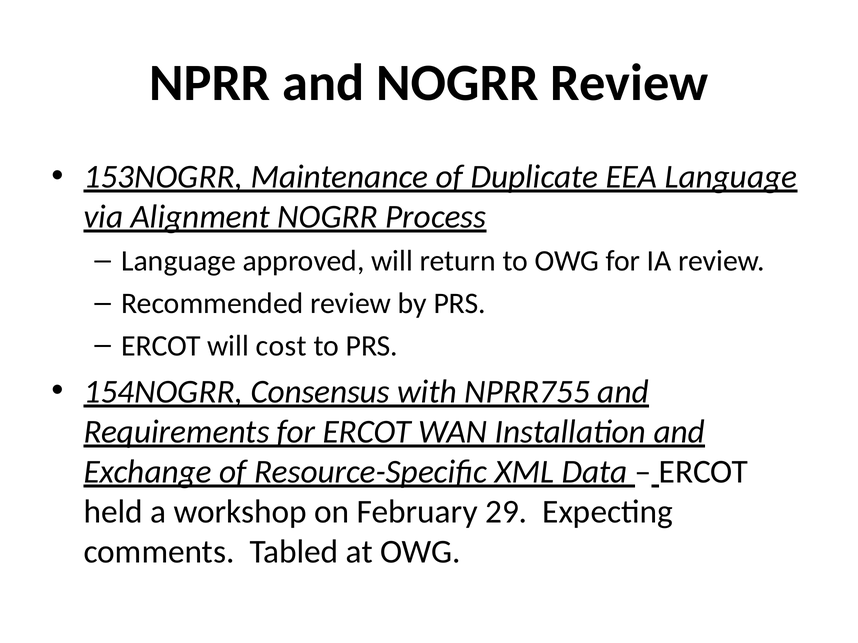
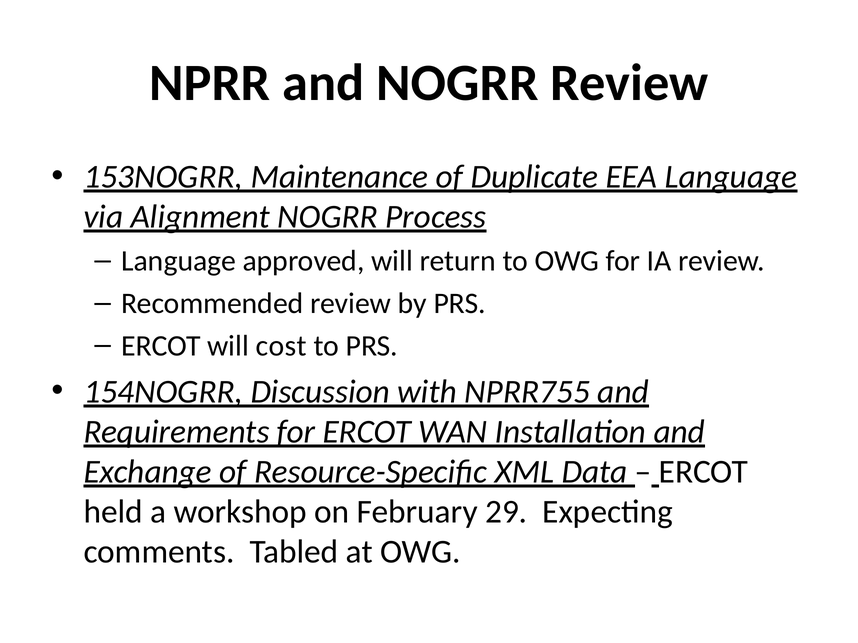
Consensus: Consensus -> Discussion (320, 392)
